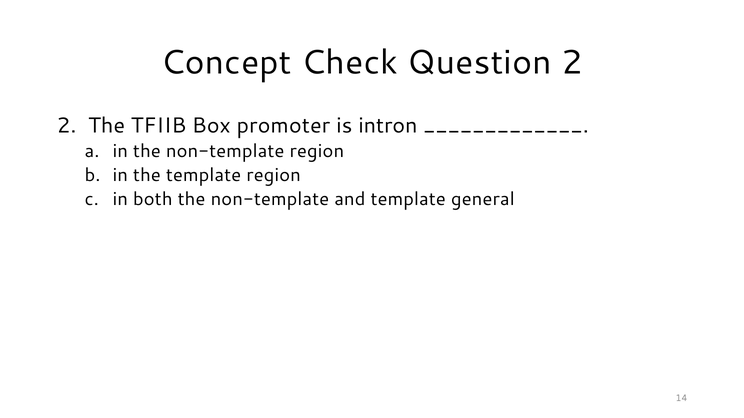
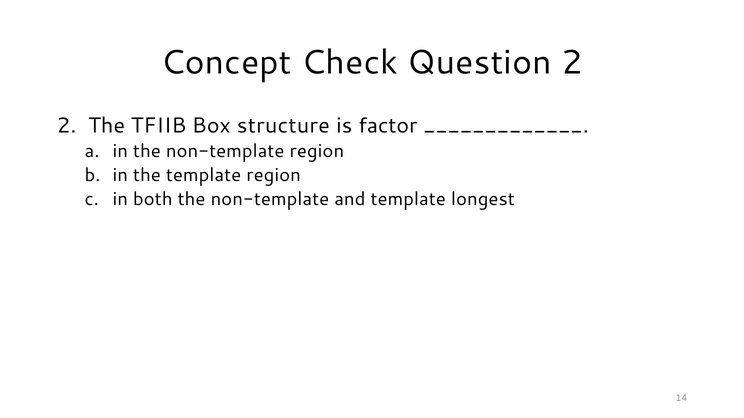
promoter: promoter -> structure (283, 126)
intron: intron -> factor (388, 126)
general: general -> longest (483, 199)
